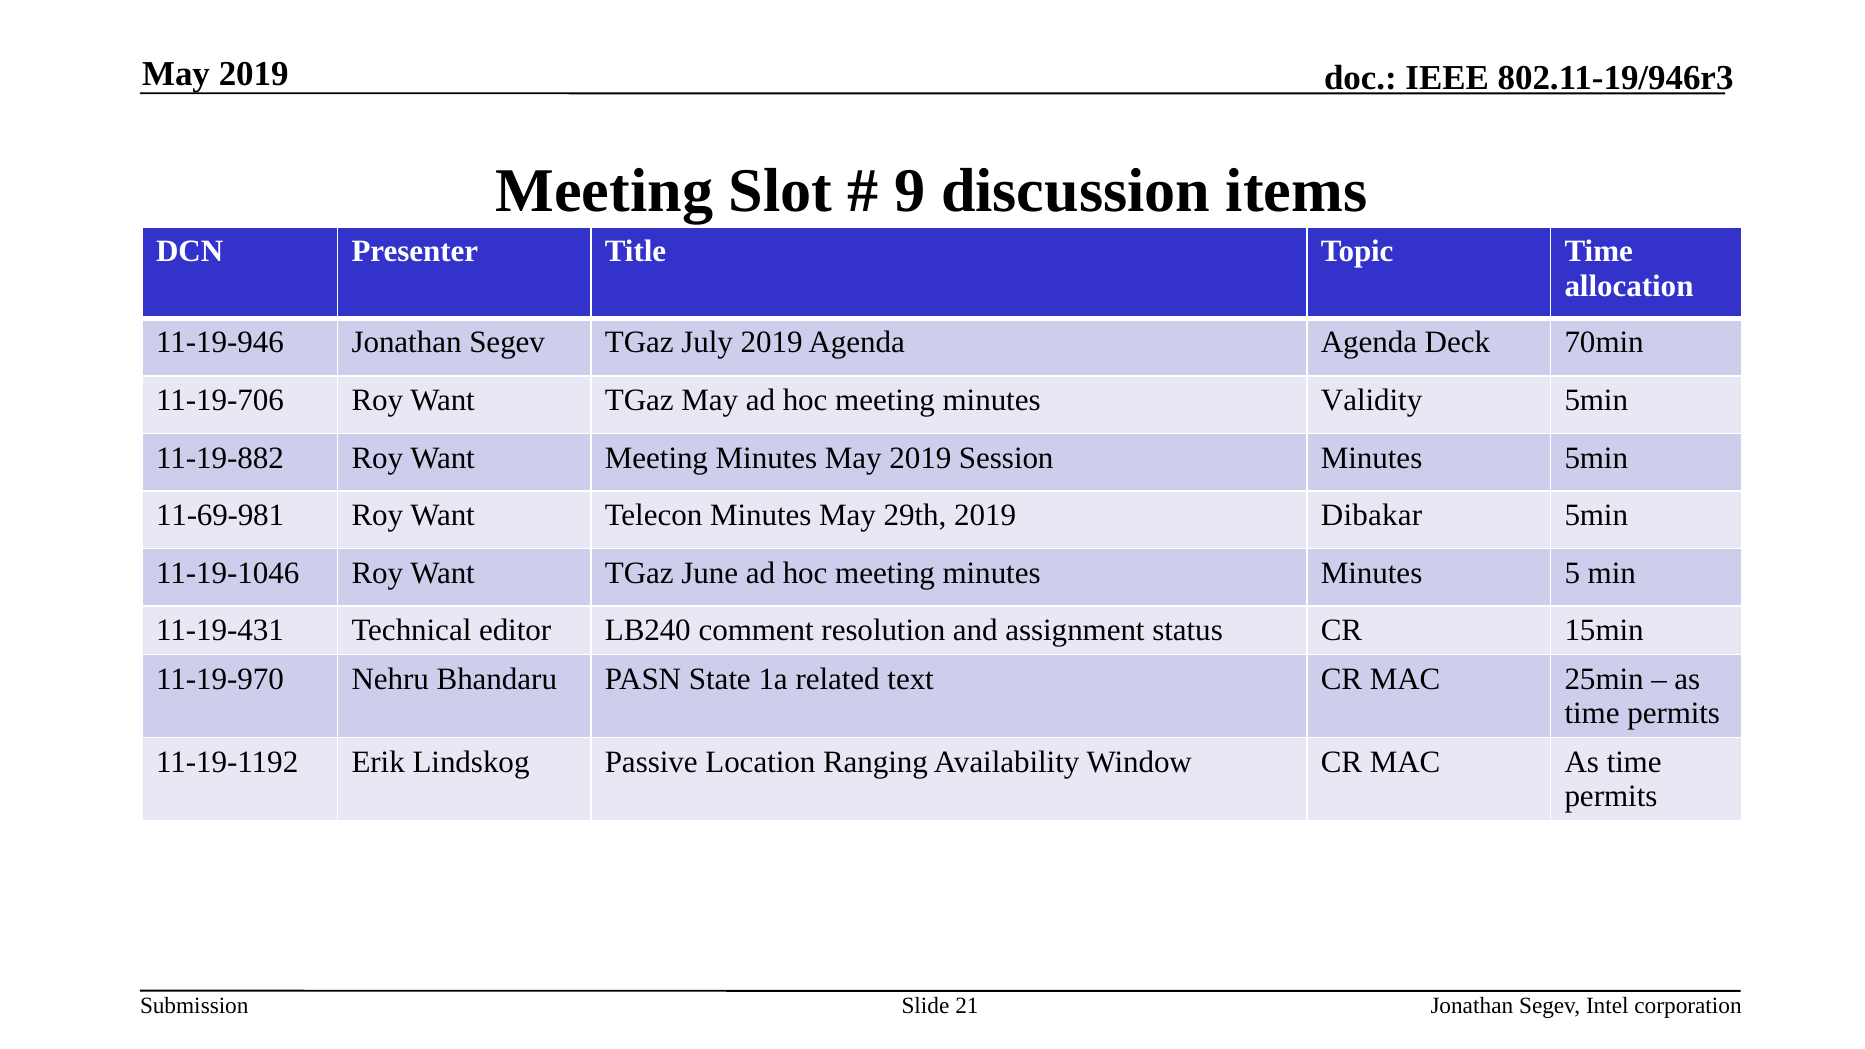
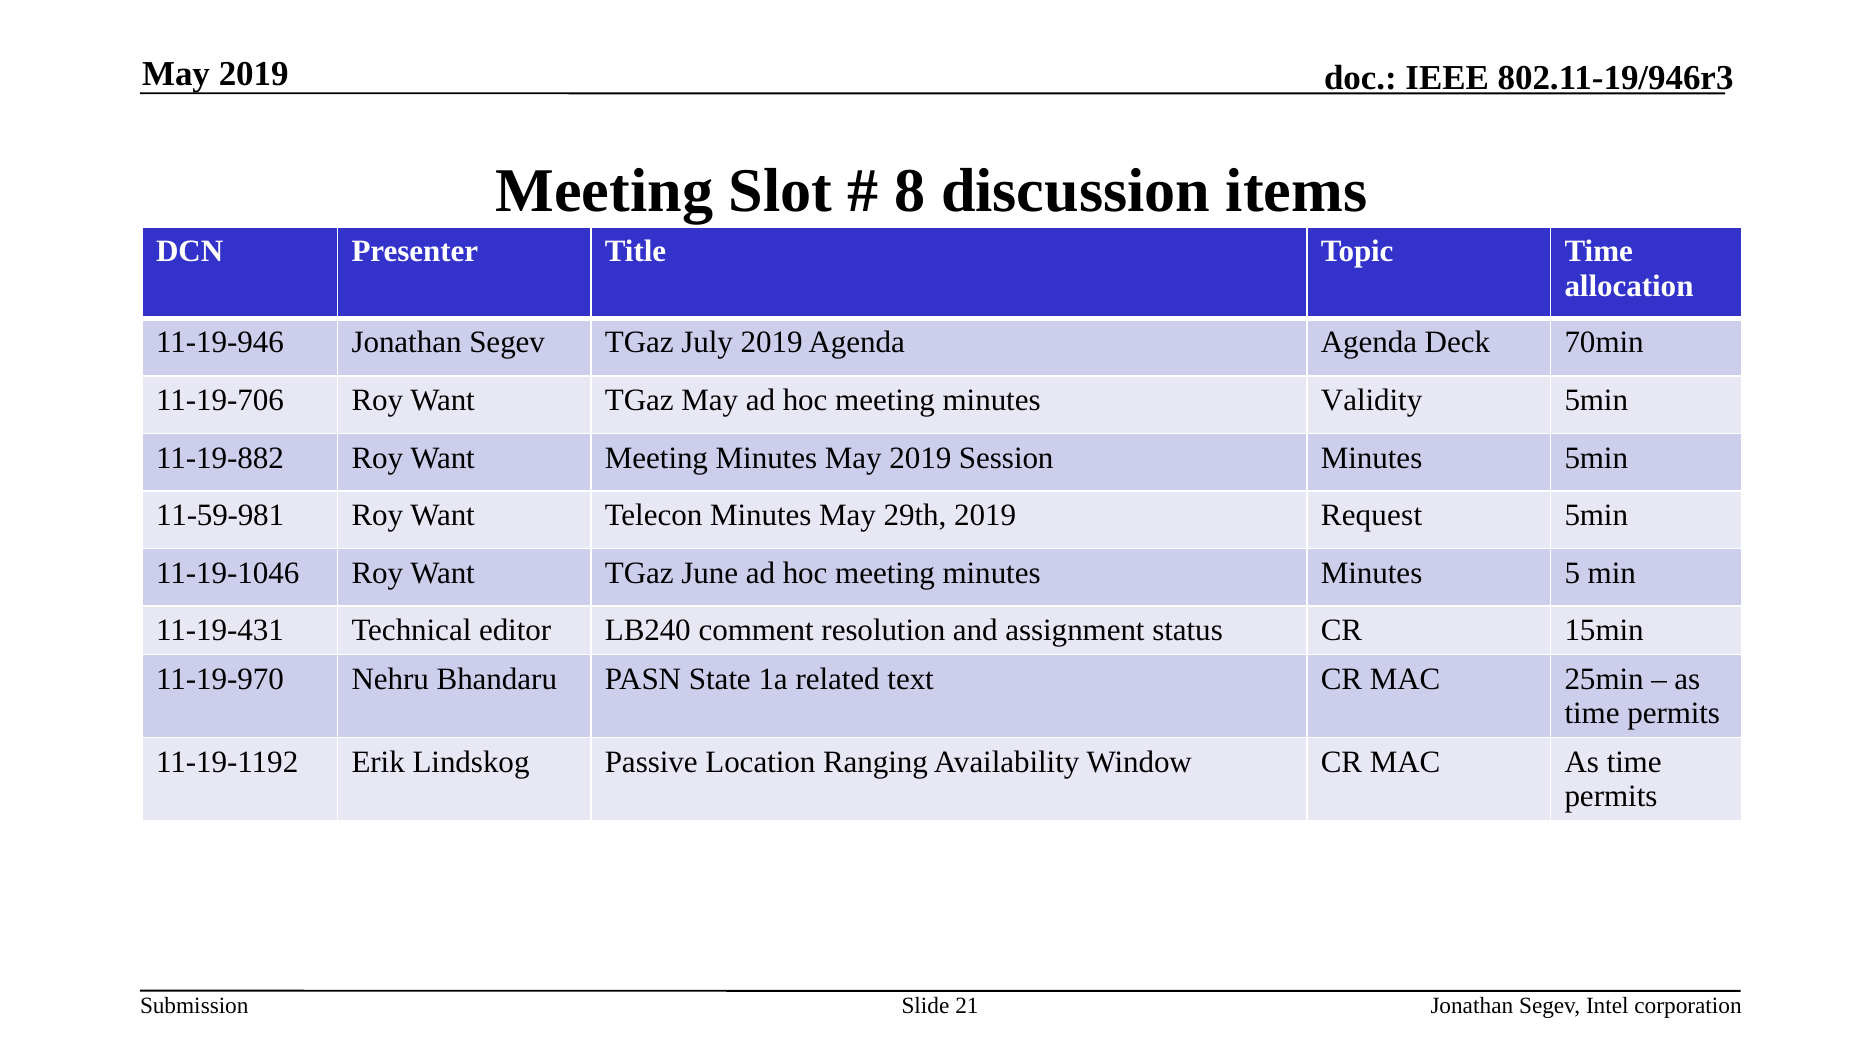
9: 9 -> 8 (910, 191)
11-69-981: 11-69-981 -> 11-59-981 (220, 515)
Dibakar: Dibakar -> Request (1371, 515)
